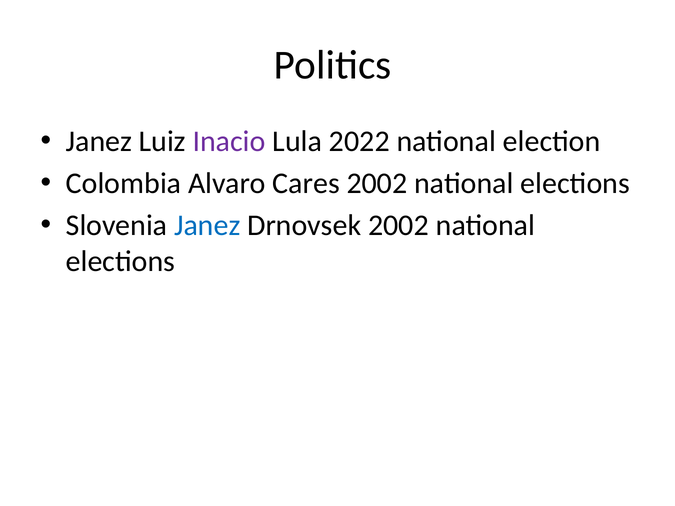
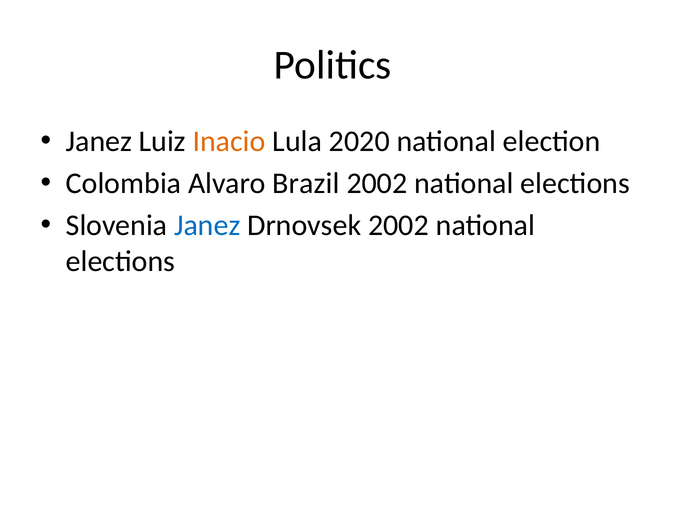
Inacio colour: purple -> orange (229, 142)
2022: 2022 -> 2020 (359, 142)
Cares: Cares -> Brazil (306, 184)
